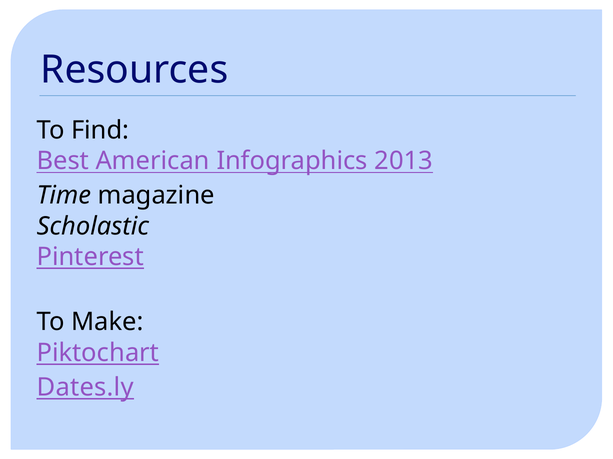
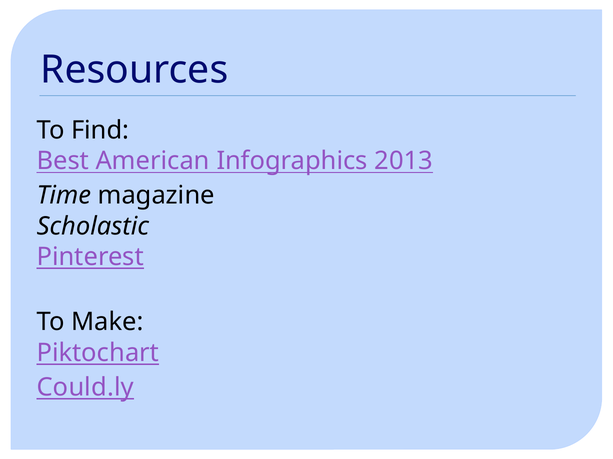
Dates.ly: Dates.ly -> Could.ly (85, 388)
